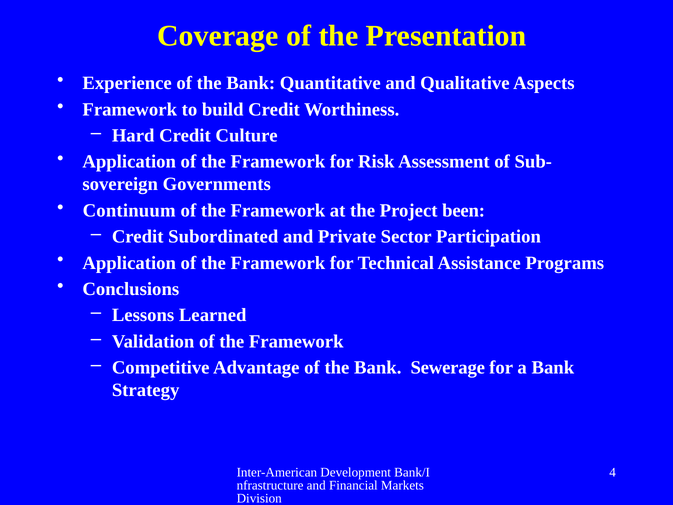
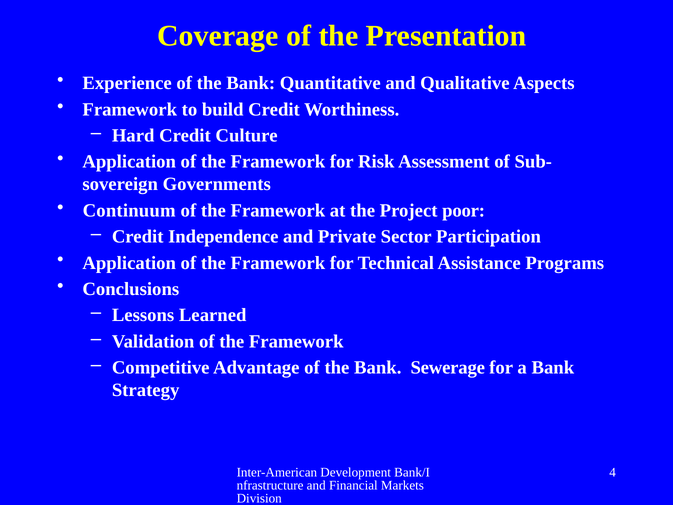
been: been -> poor (464, 210)
Subordinated: Subordinated -> Independence (223, 237)
